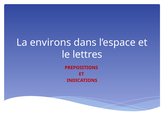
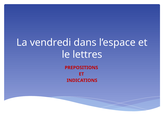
environs: environs -> vendredi (51, 42)
